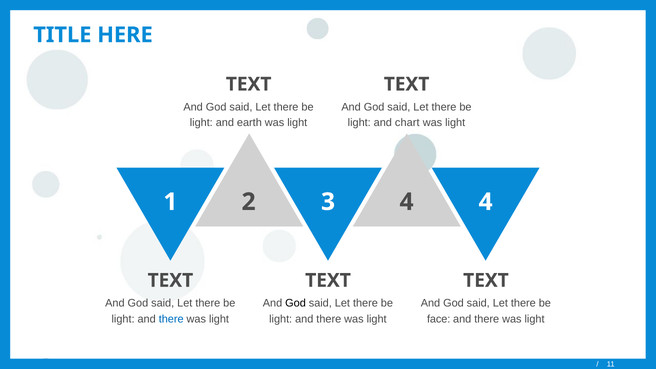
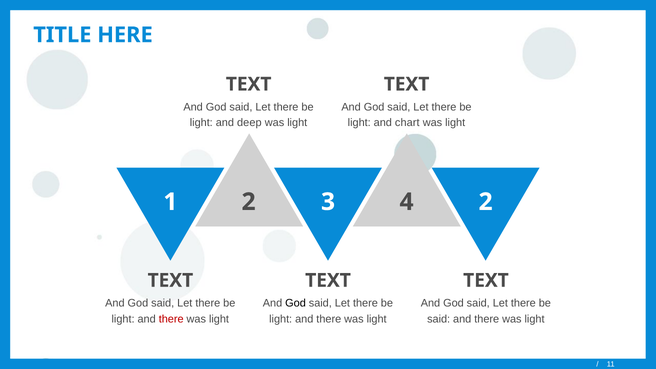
earth: earth -> deep (249, 123)
4 4: 4 -> 2 (486, 202)
there colour: blue -> red (171, 319)
face: face -> said (439, 319)
